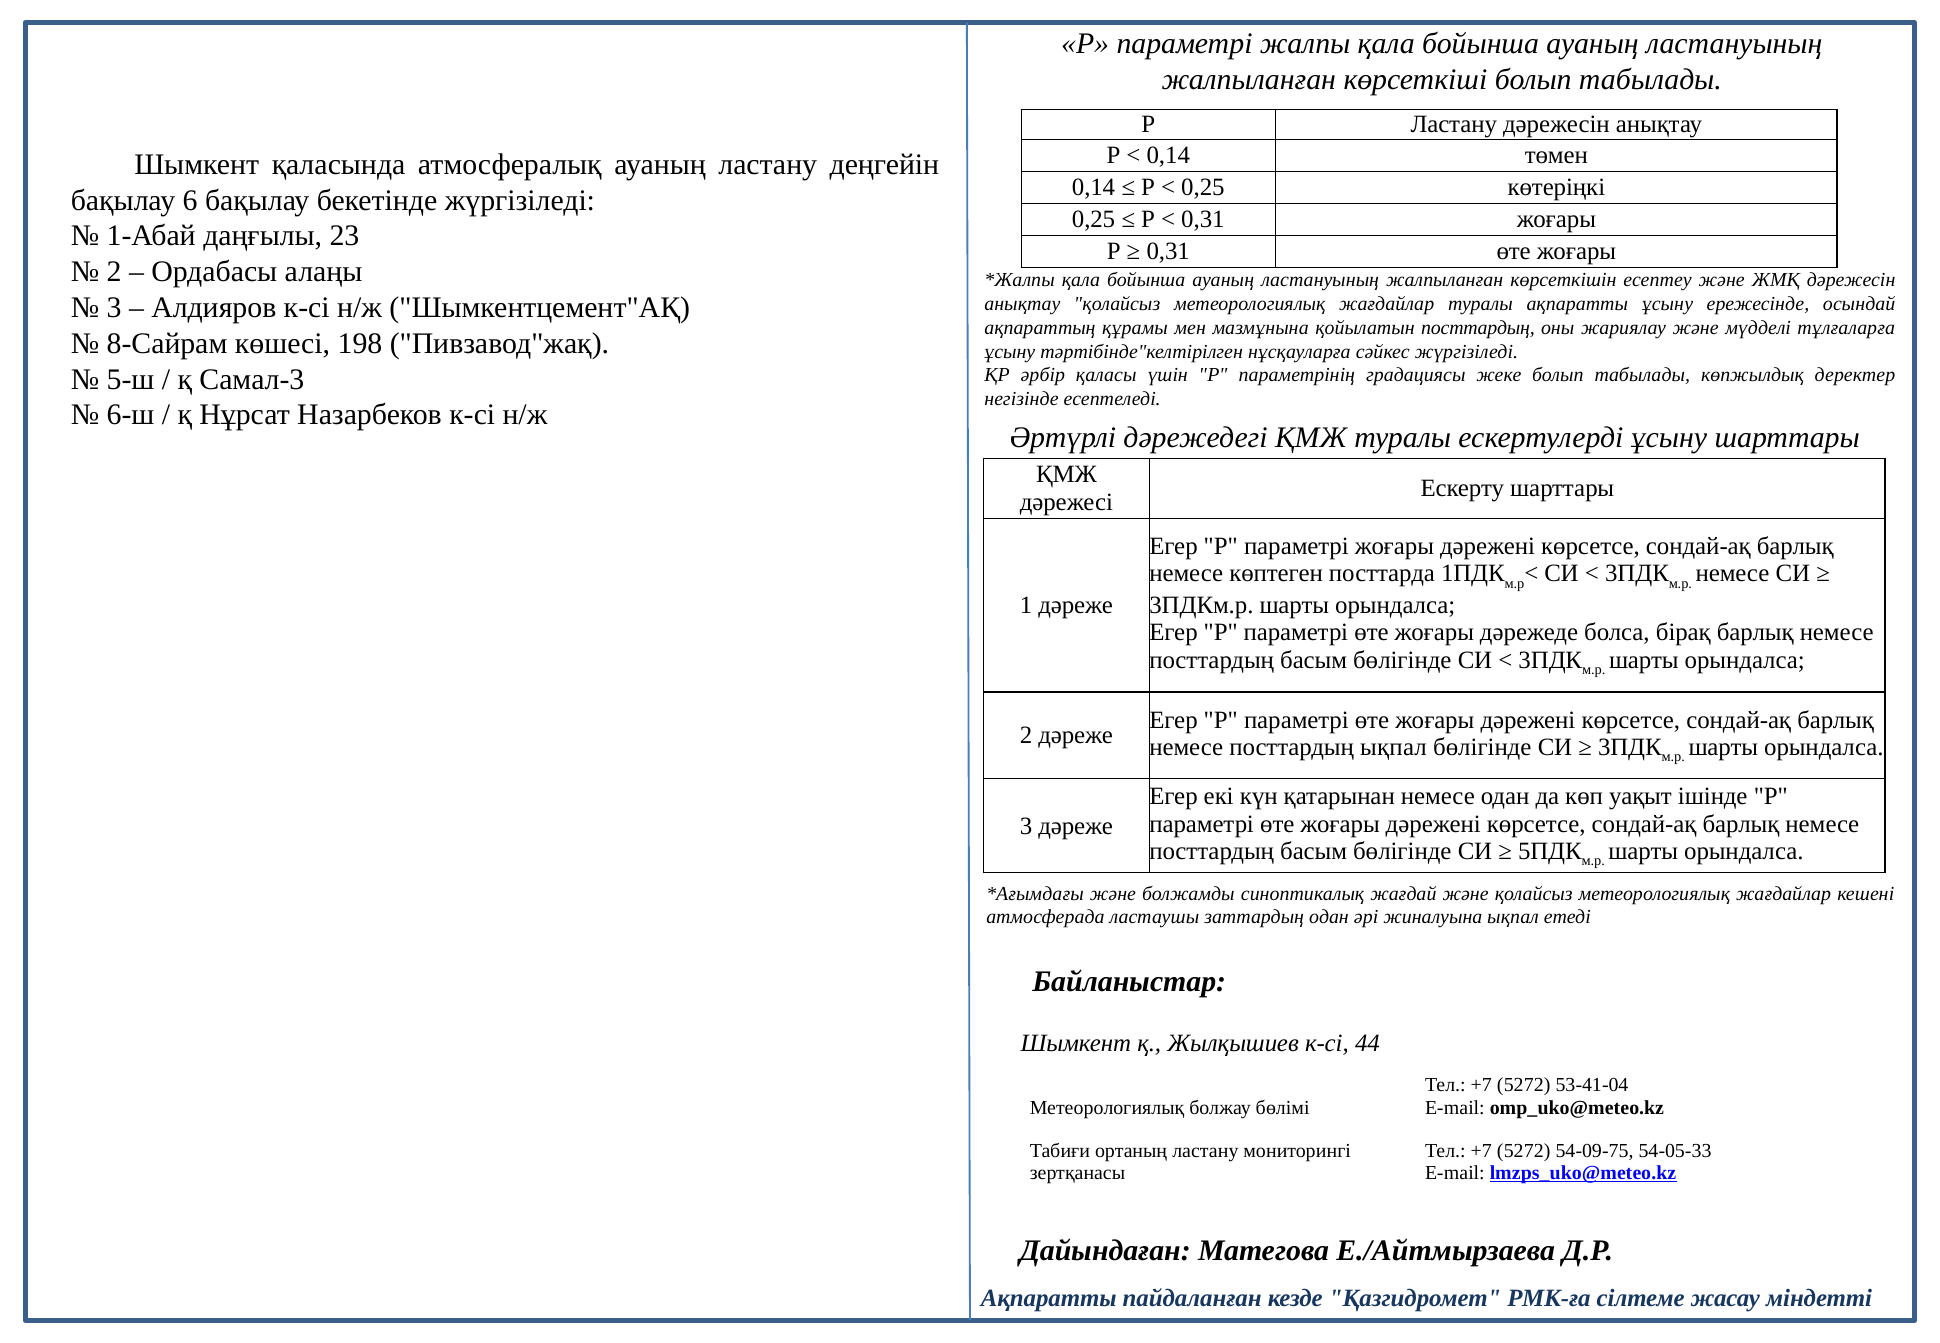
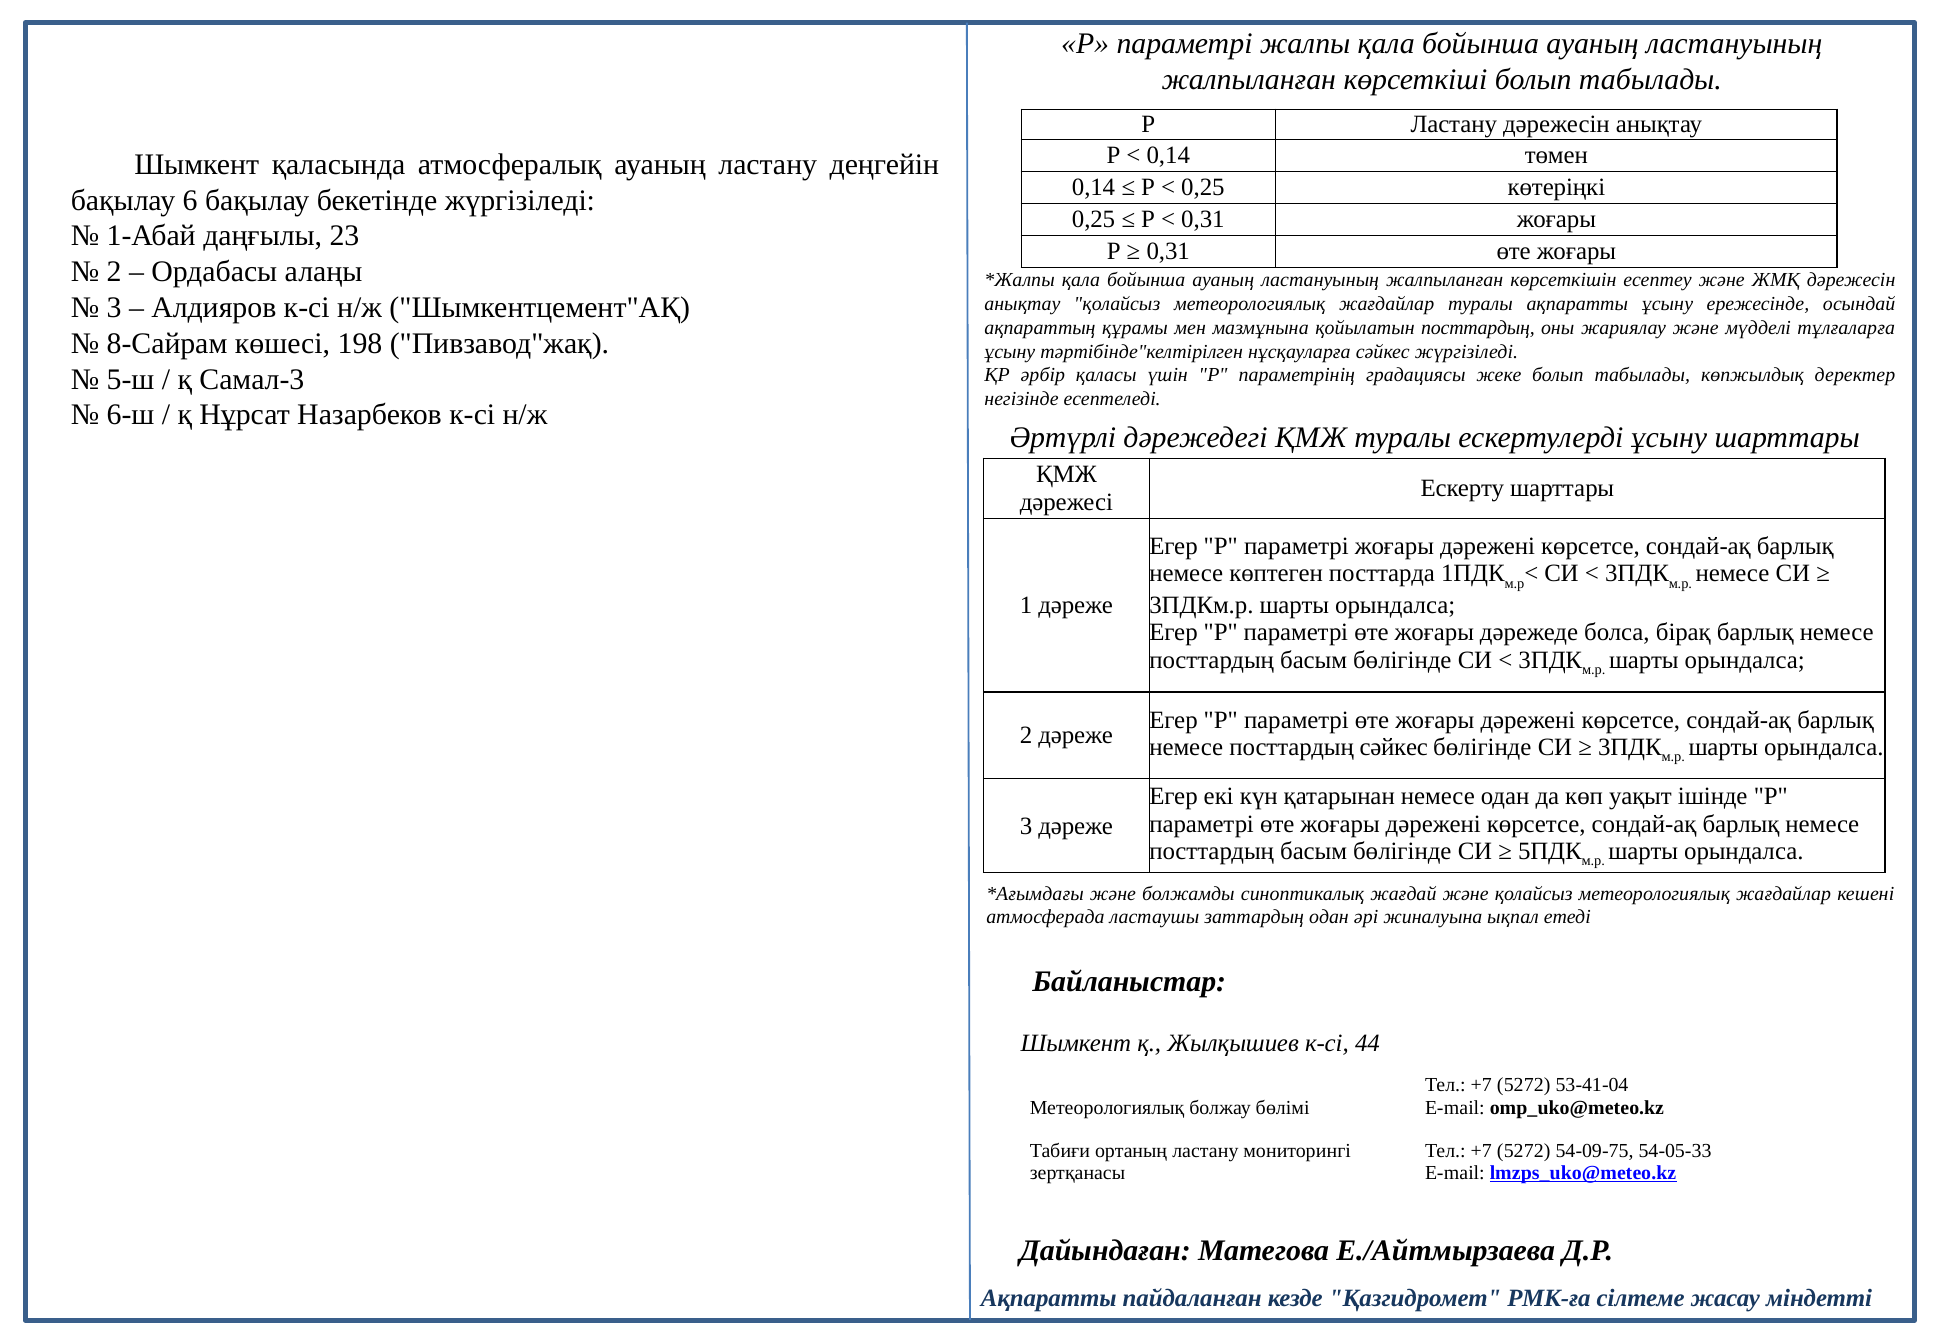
посттардың ықпал: ықпал -> сәйкес (1394, 747)
